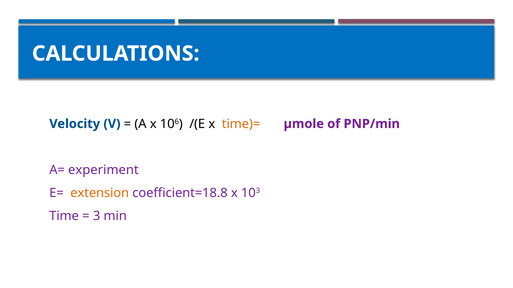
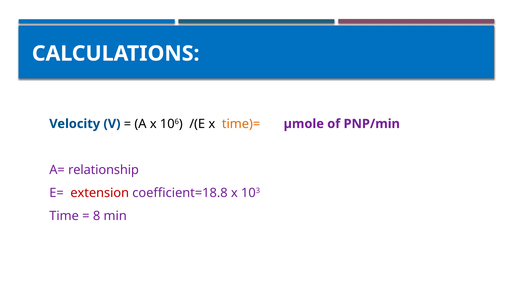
experiment: experiment -> relationship (103, 170)
extension colour: orange -> red (100, 193)
3: 3 -> 8 (97, 216)
